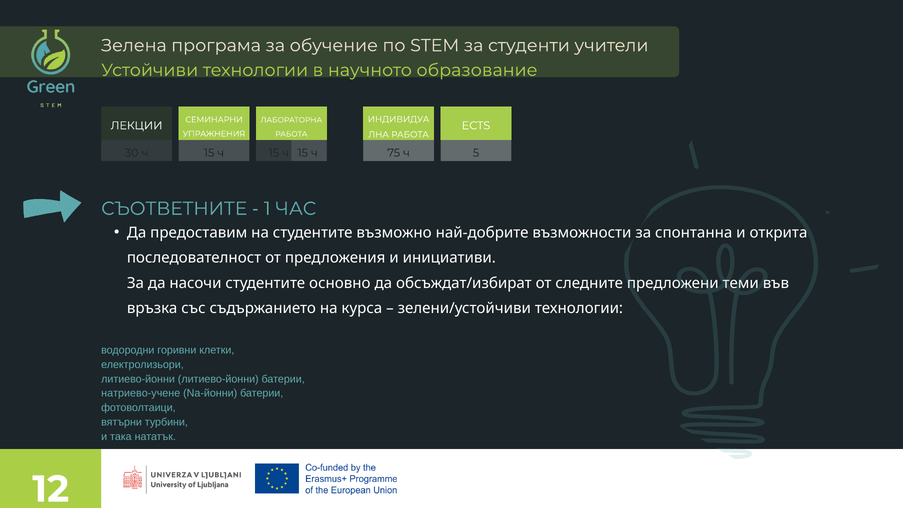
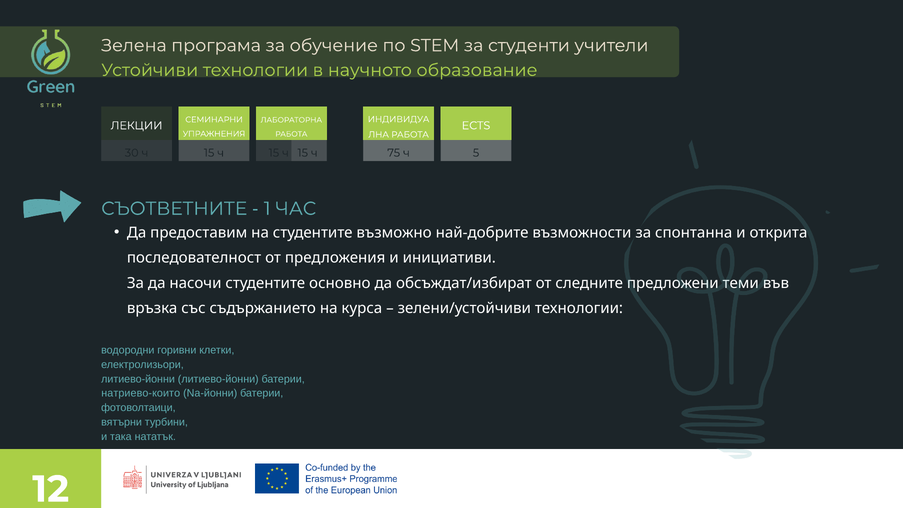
натриево-учене: натриево-учене -> натриево-които (141, 393)
